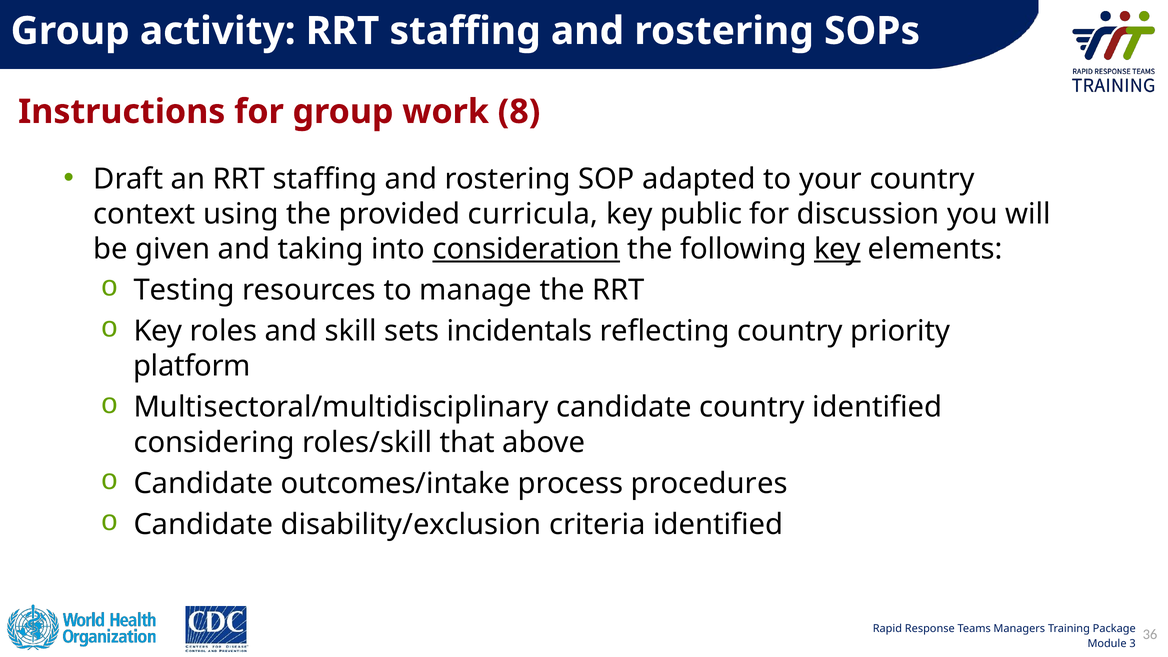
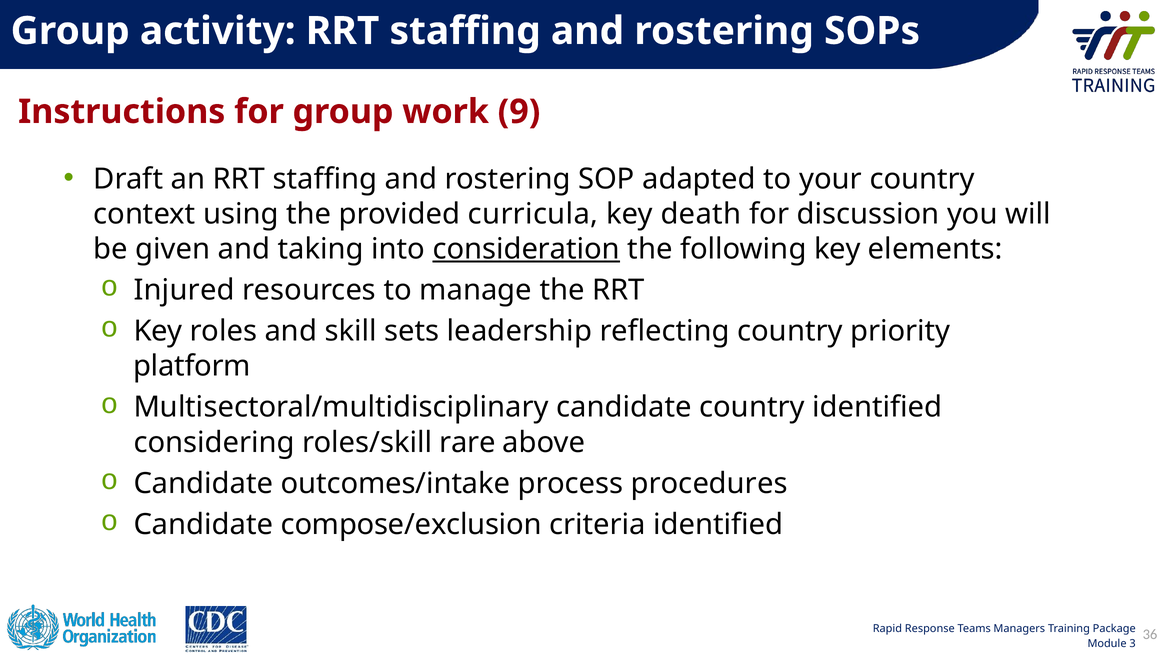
8: 8 -> 9 (519, 112)
public: public -> death (701, 214)
key underline: present -> none (837, 249)
Testing: Testing -> Injured (184, 290)
incidentals: incidentals -> leadership (519, 331)
that: that -> rare (468, 442)
disability/exclusion: disability/exclusion -> compose/exclusion (411, 525)
